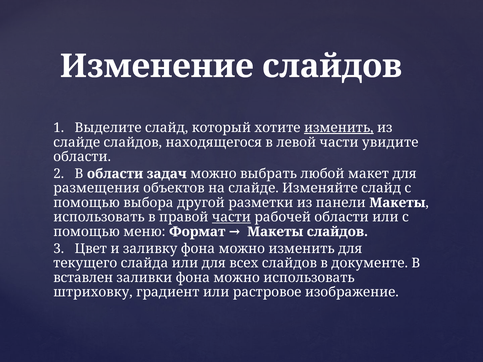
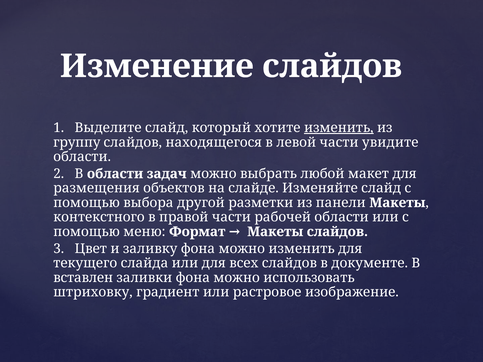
слайде: слайде -> группу (77, 142)
использовать: использовать -> контекстного (99, 217)
части underline: present -> none (231, 217)
